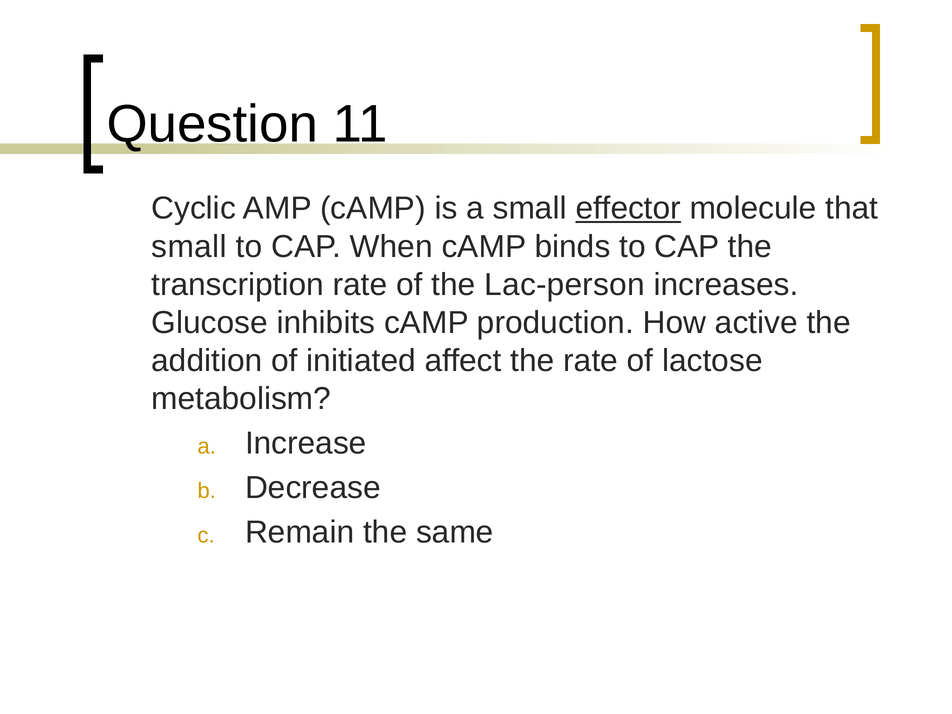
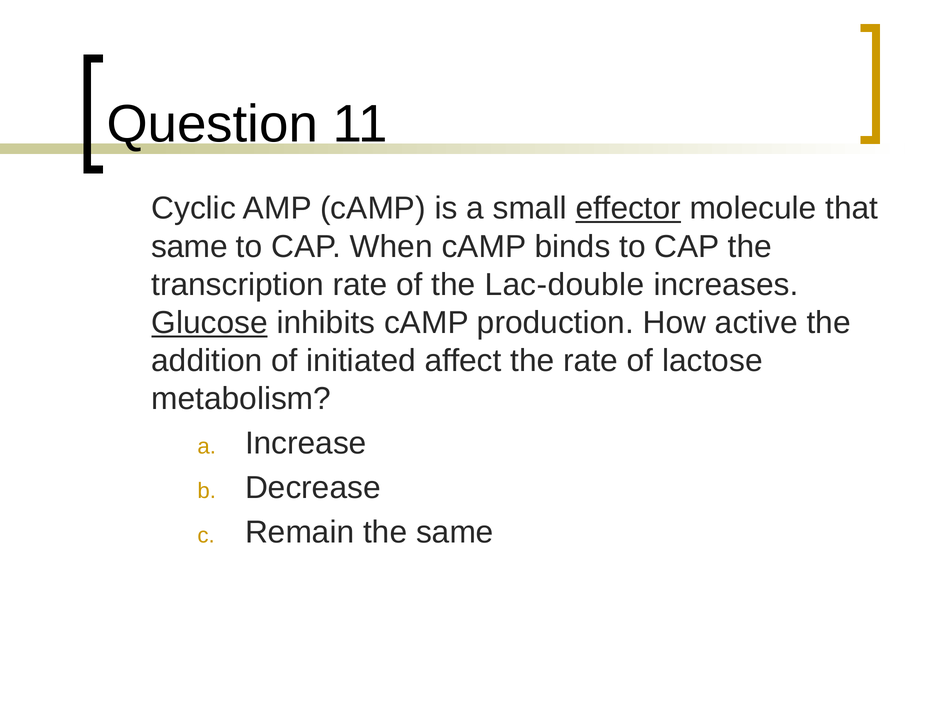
small: small -> same (189, 247)
Lac-person: Lac-person -> Lac-double (564, 285)
Glucose underline: none -> present (210, 323)
